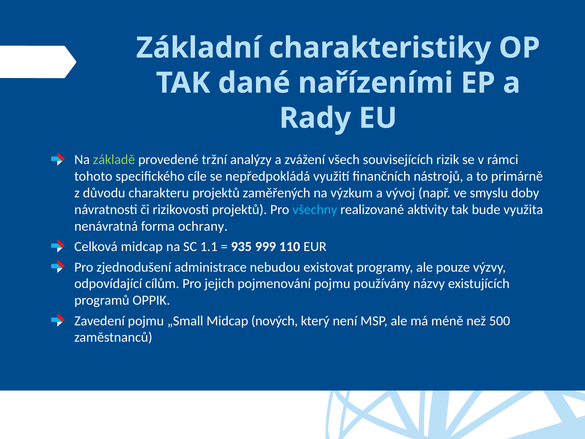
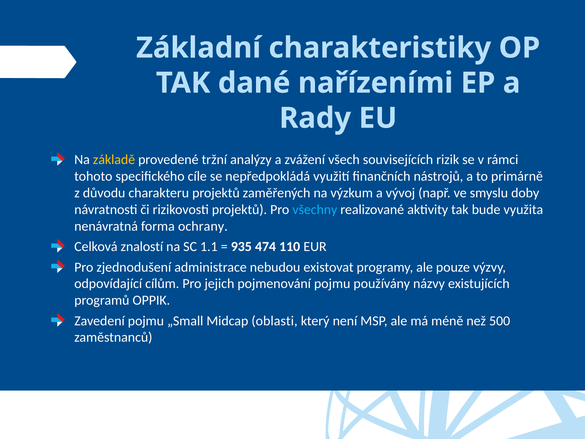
základě colour: light green -> yellow (114, 160)
Celková midcap: midcap -> znalostí (142, 246)
999: 999 -> 474 (266, 246)
nových: nových -> oblasti (274, 321)
